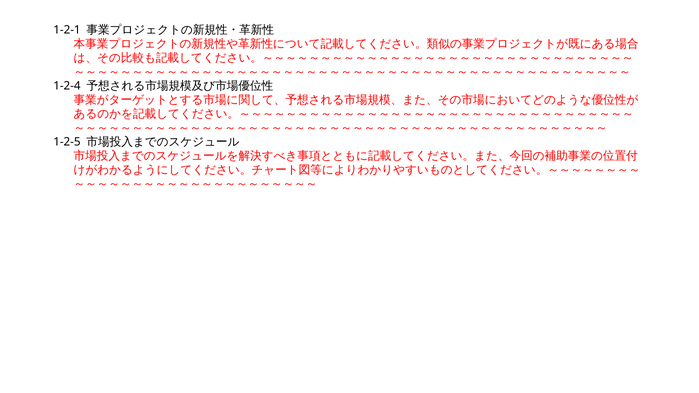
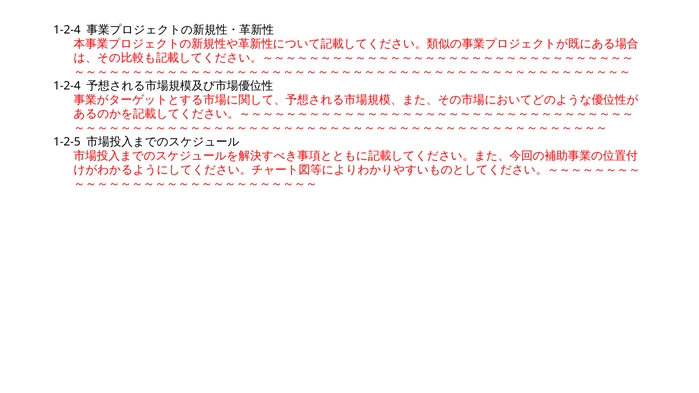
1-2-1: 1-2-1 -> 1-2-4 (67, 30)
